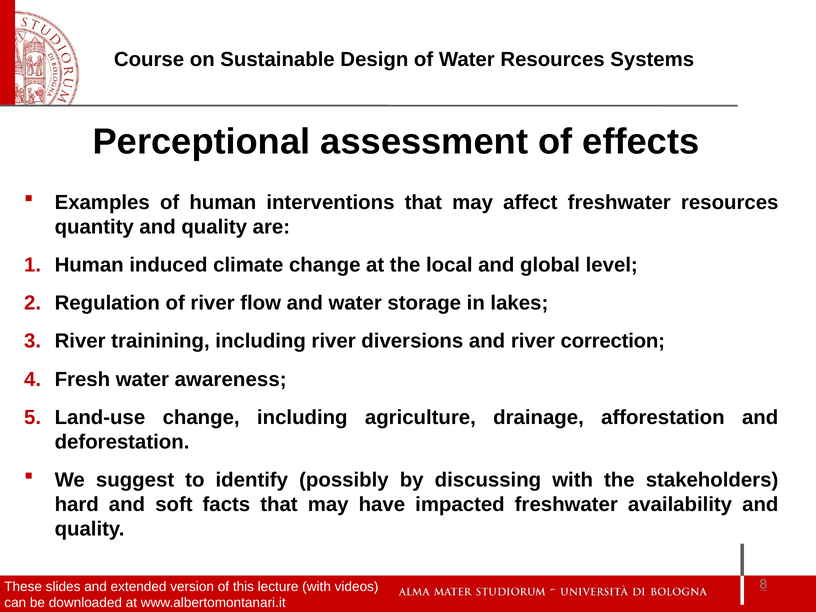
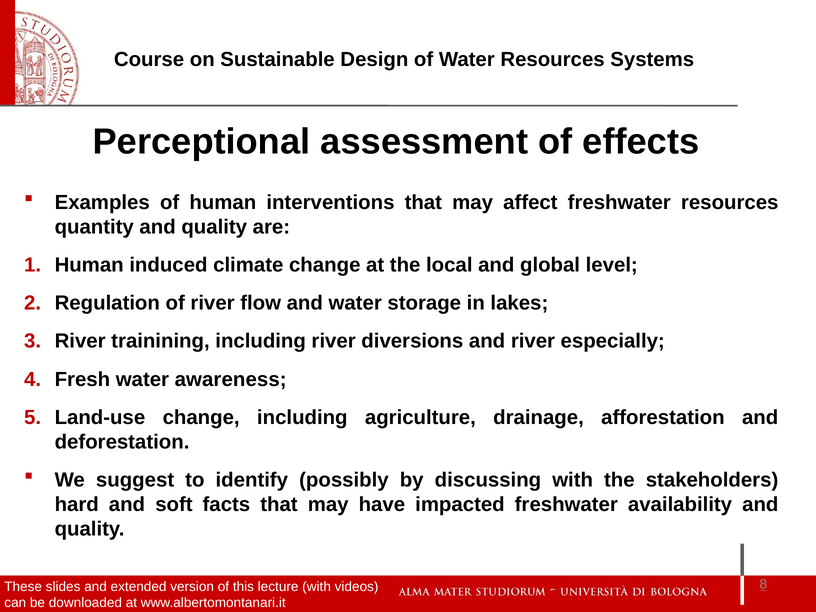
correction: correction -> especially (613, 341)
